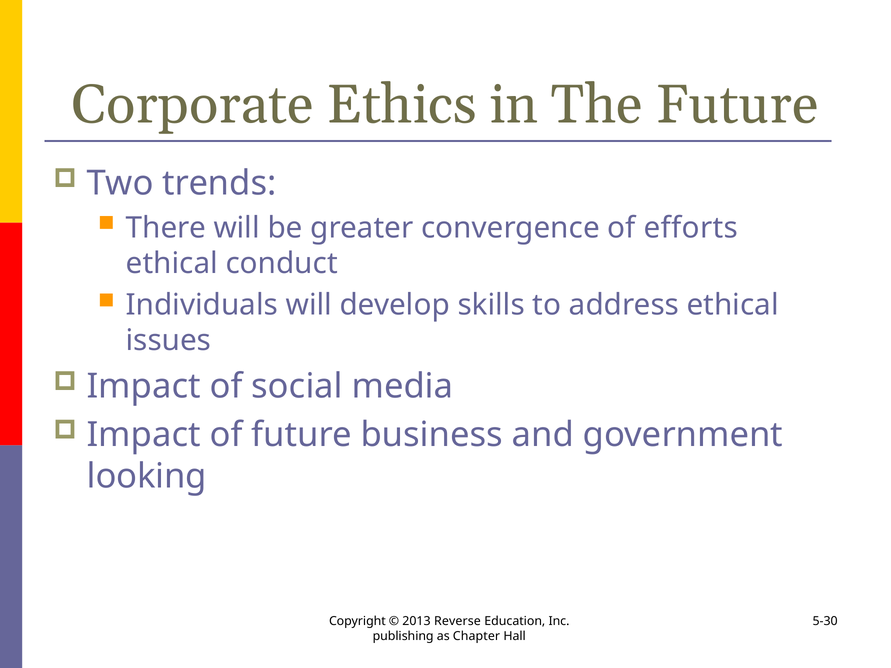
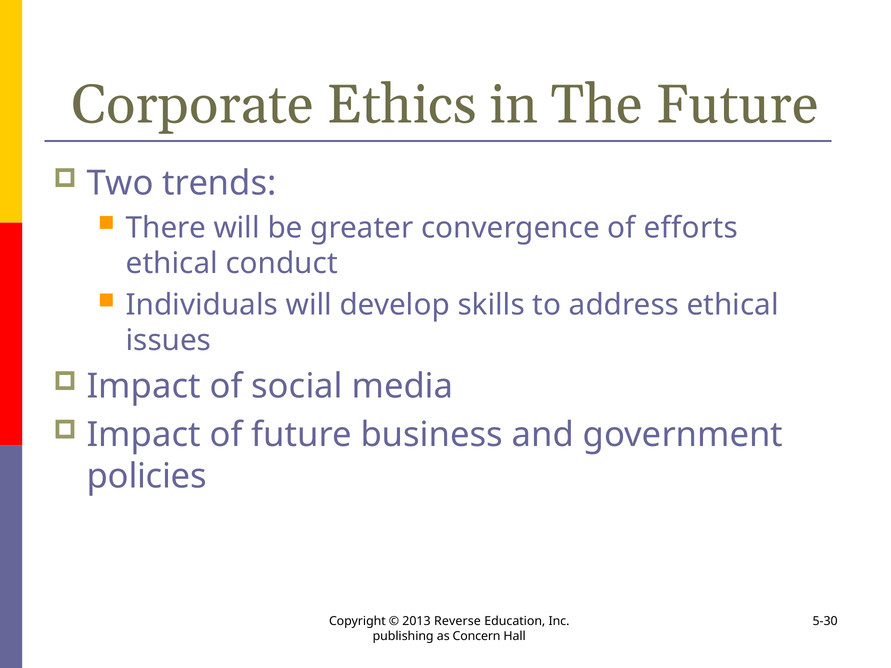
looking: looking -> policies (147, 477)
Chapter: Chapter -> Concern (477, 636)
